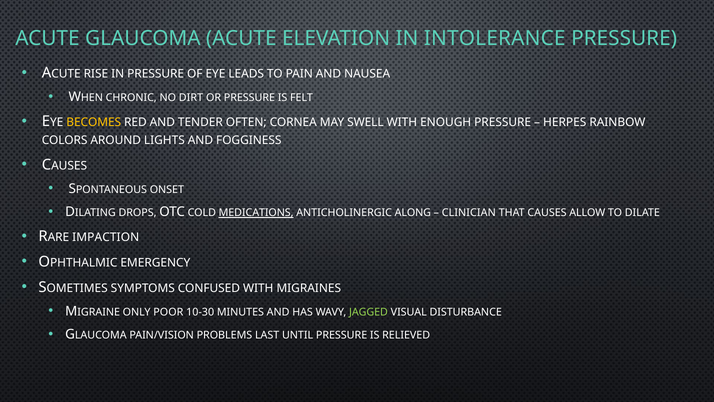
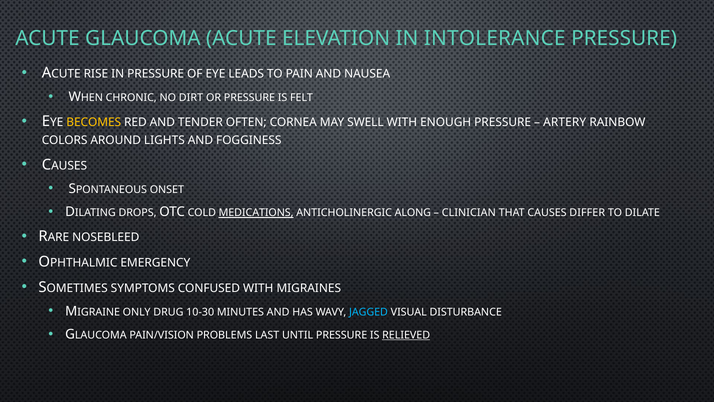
HERPES: HERPES -> ARTERY (565, 122)
ALLOW: ALLOW -> DIFFER (587, 213)
IMPACTION: IMPACTION -> NOSEBLEED (106, 237)
POOR: POOR -> DRUG (168, 312)
JAGGED colour: light green -> light blue (368, 312)
RELIEVED underline: none -> present (406, 335)
